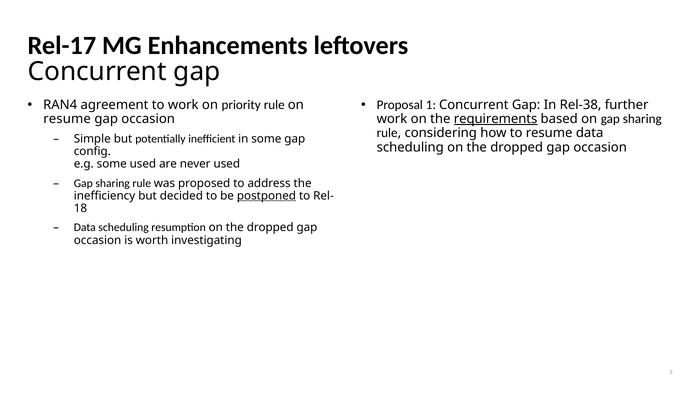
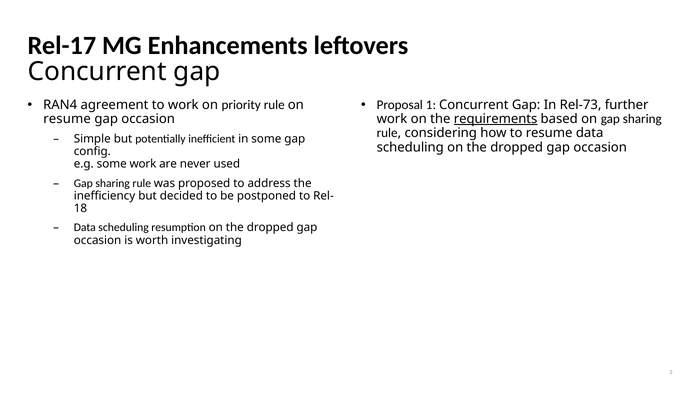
Rel-38: Rel-38 -> Rel-73 (581, 105)
some used: used -> work (143, 164)
postponed underline: present -> none (266, 196)
